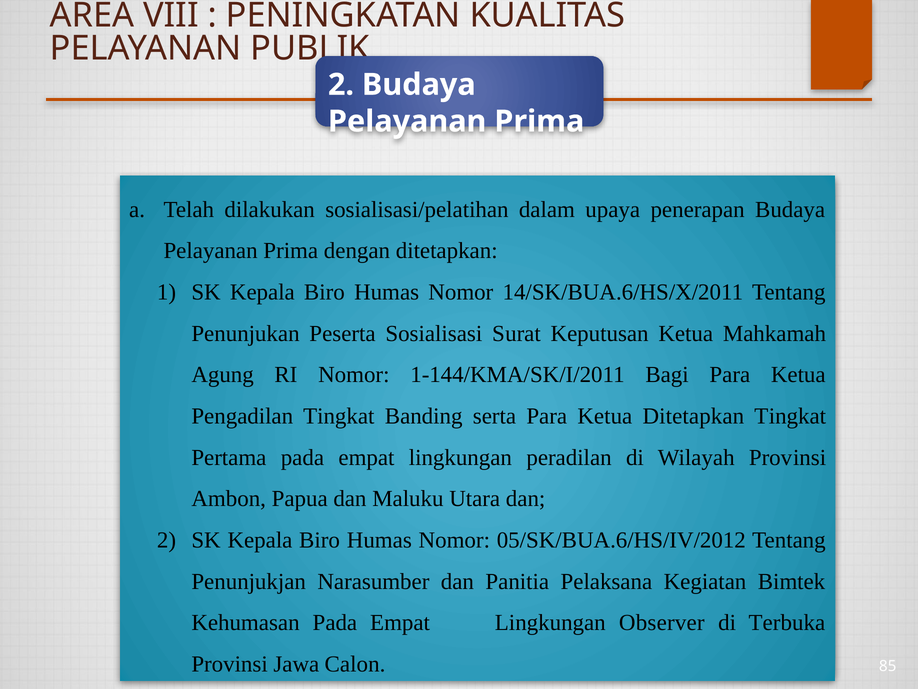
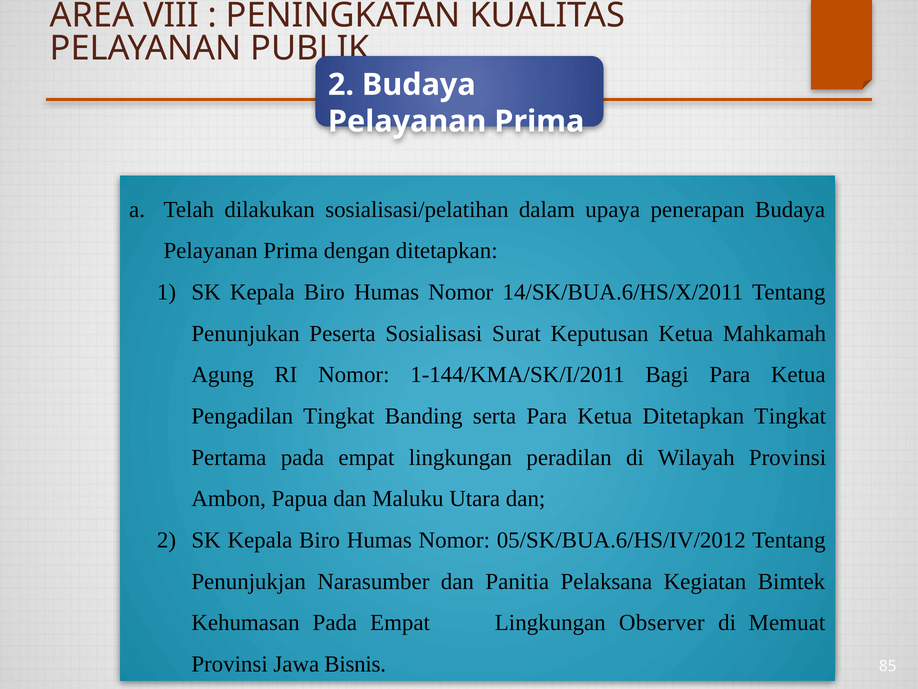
Terbuka: Terbuka -> Memuat (787, 622)
Calon: Calon -> Bisnis (355, 664)
